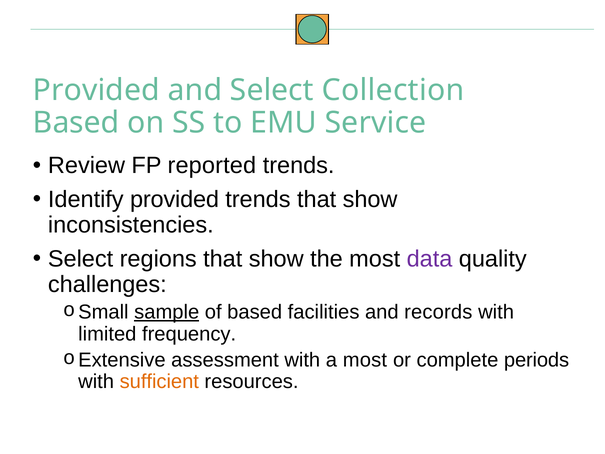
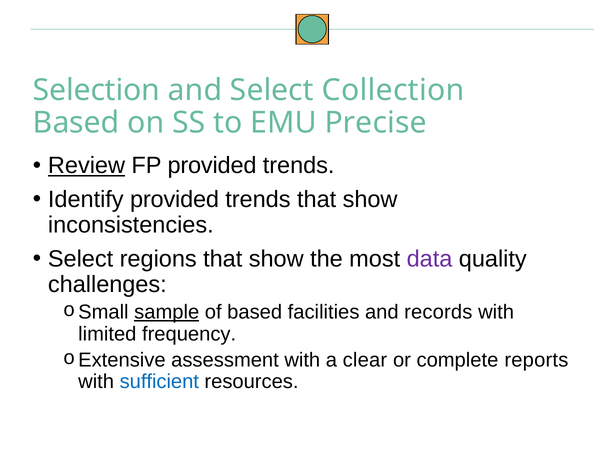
Provided: Provided -> Selection (97, 90)
Service: Service -> Precise (376, 123)
Review underline: none -> present (86, 166)
FP reported: reported -> provided (212, 166)
a most: most -> clear (365, 360)
periods: periods -> reports (536, 360)
sufficient colour: orange -> blue (159, 381)
